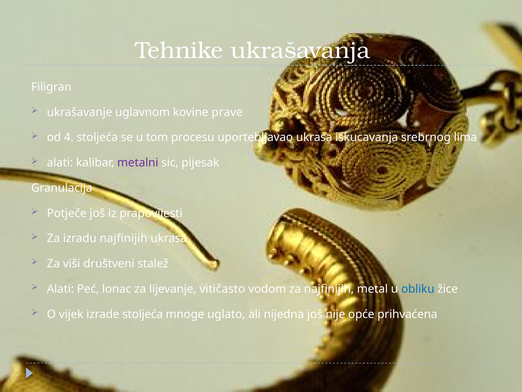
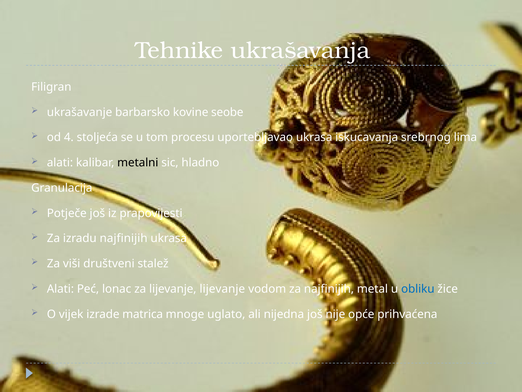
uglavnom: uglavnom -> barbarsko (143, 112)
prave: prave -> seobe (227, 112)
metalni colour: purple -> black (138, 163)
pijesak: pijesak -> hladno (200, 163)
lijevanje vitičasto: vitičasto -> lijevanje (222, 289)
izrade stoljeća: stoljeća -> matrica (143, 314)
